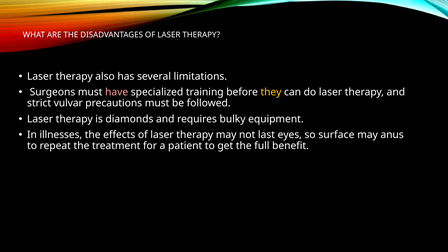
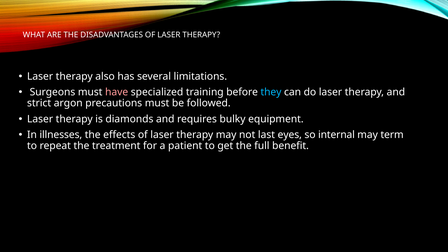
they colour: yellow -> light blue (271, 92)
vulvar: vulvar -> argon (68, 103)
surface: surface -> internal (337, 135)
anus: anus -> term (392, 135)
